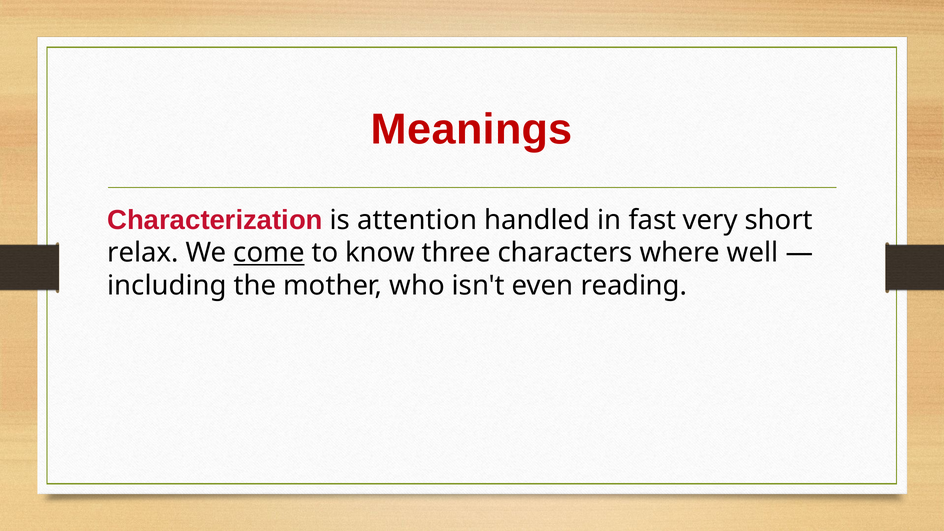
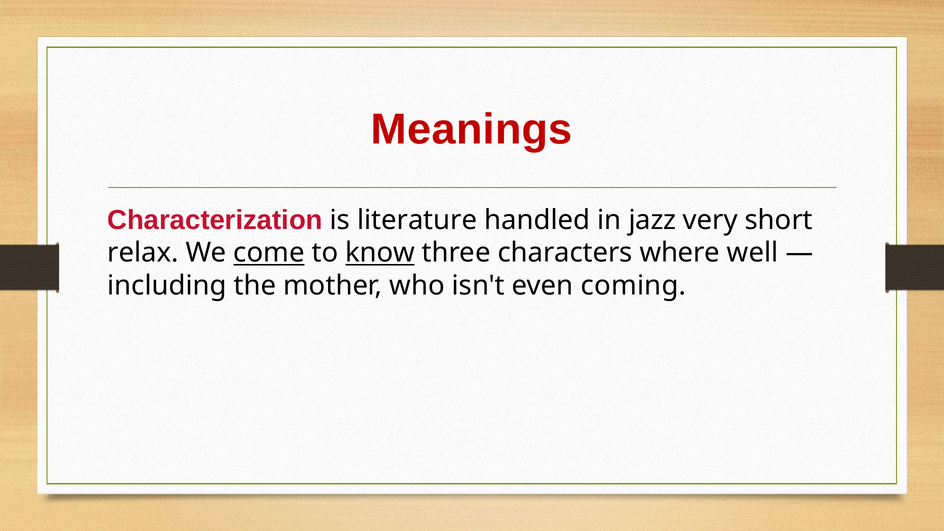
attention: attention -> literature (417, 220)
fast: fast -> jazz (652, 220)
know underline: none -> present (380, 253)
reading: reading -> coming (634, 286)
